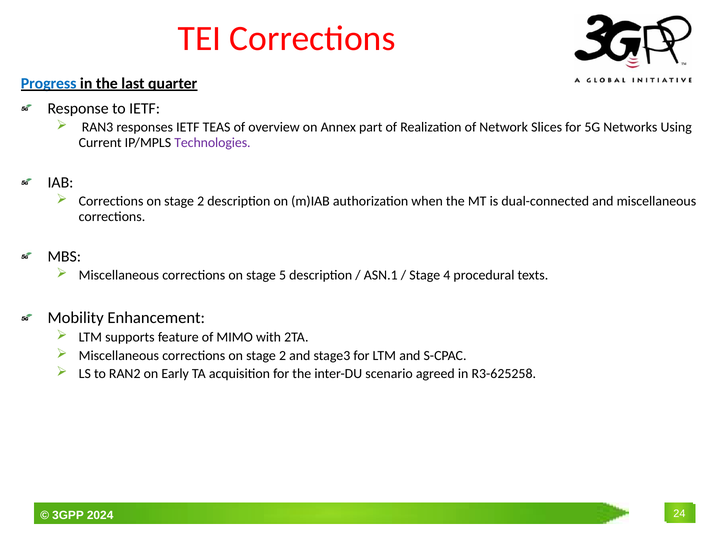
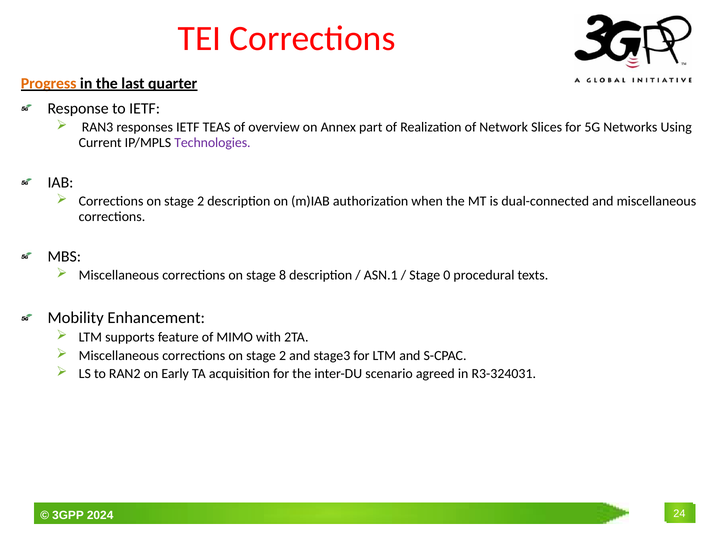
Progress colour: blue -> orange (49, 83)
5: 5 -> 8 (283, 275)
4: 4 -> 0 (447, 275)
R3-625258: R3-625258 -> R3-324031 (504, 374)
